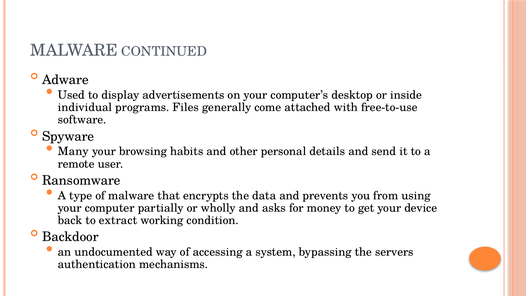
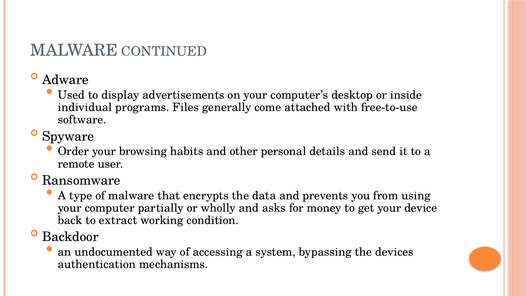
Many: Many -> Order (73, 151)
servers: servers -> devices (394, 252)
